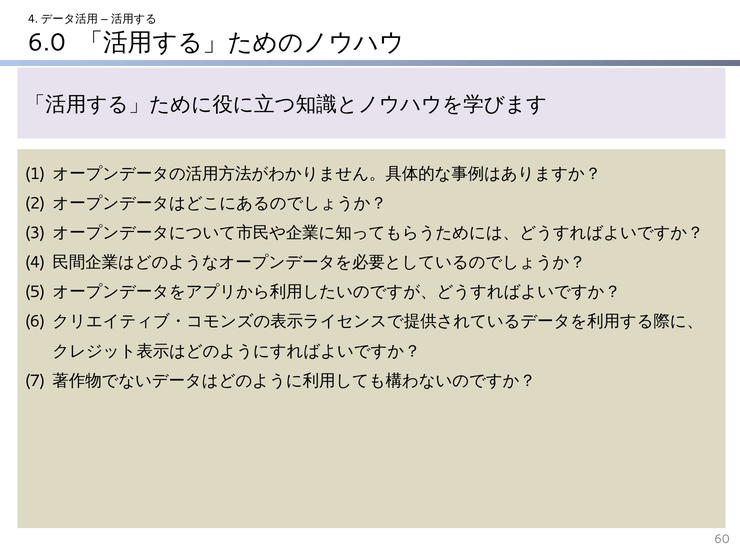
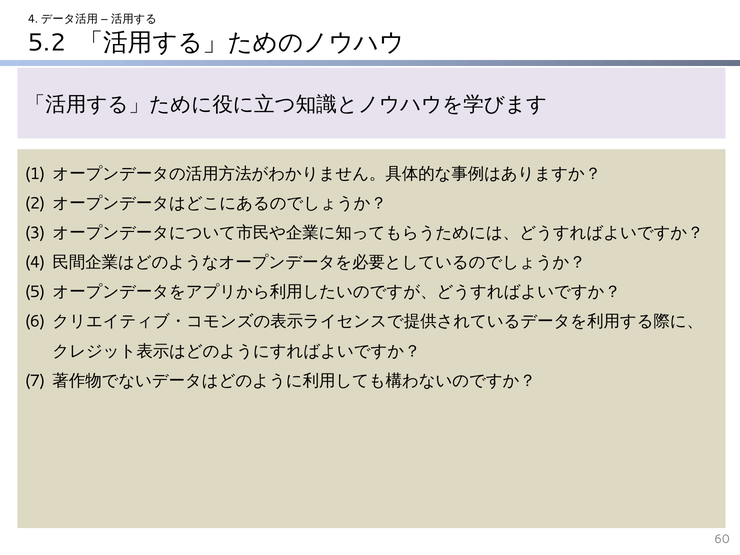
6.0: 6.0 -> 5.2 (47, 42)
